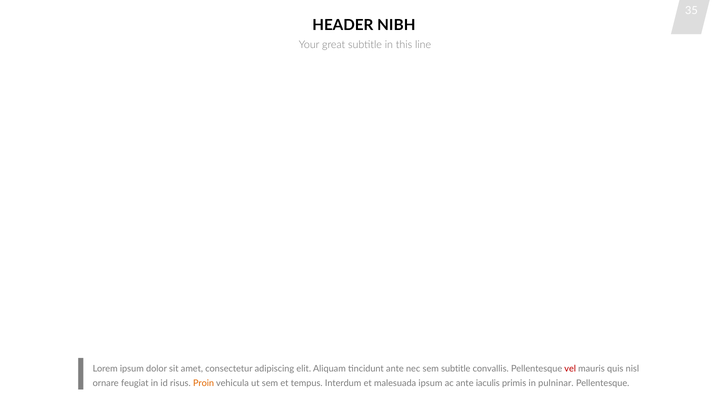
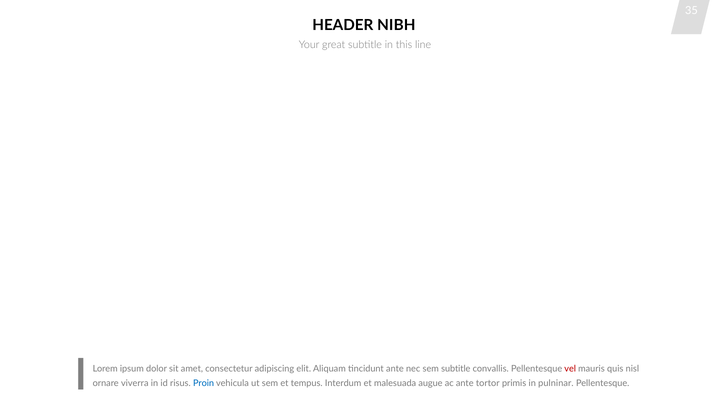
feugiat: feugiat -> viverra (135, 383)
Proin colour: orange -> blue (204, 383)
malesuada ipsum: ipsum -> augue (430, 383)
iaculis: iaculis -> tortor (488, 383)
